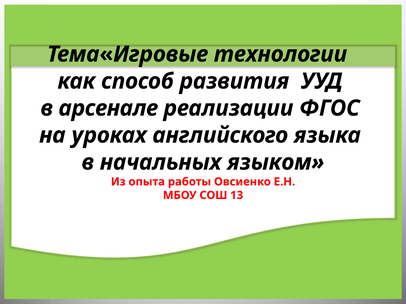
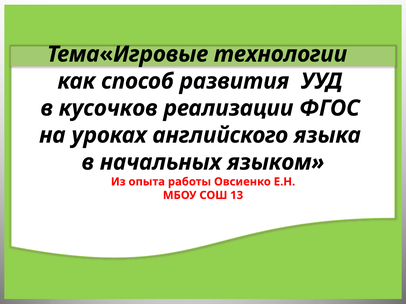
арсенале: арсенале -> кусочков (108, 108)
